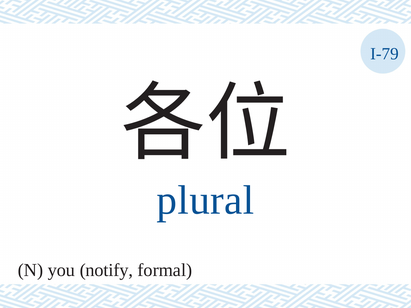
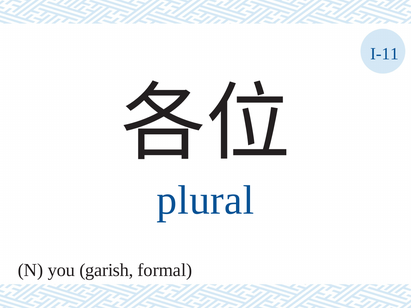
I-79: I-79 -> I-11 (384, 54)
notify: notify -> garish (106, 270)
